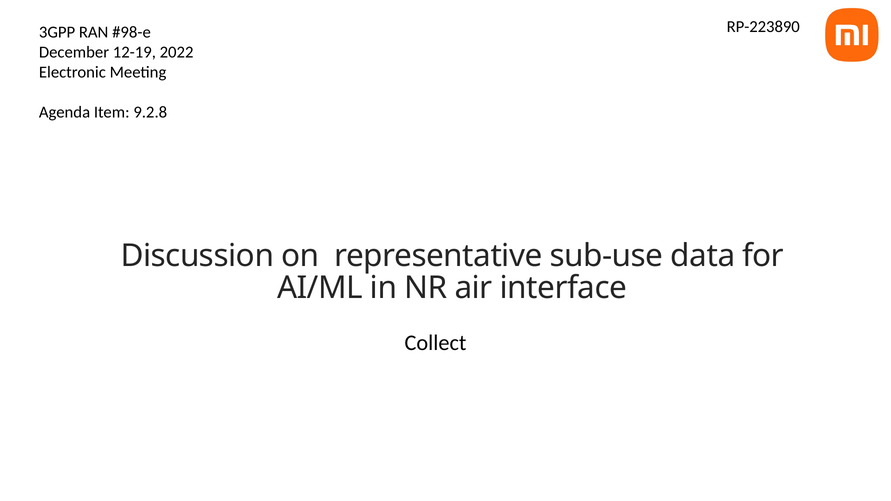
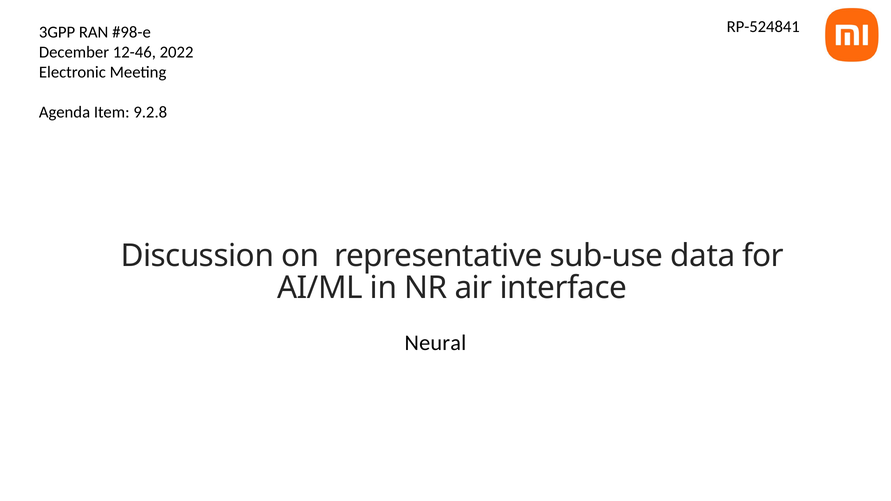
RP-223890: RP-223890 -> RP-524841 (763, 27)
12-19: 12-19 -> 12-46 (134, 52)
Collect: Collect -> Neural (435, 343)
